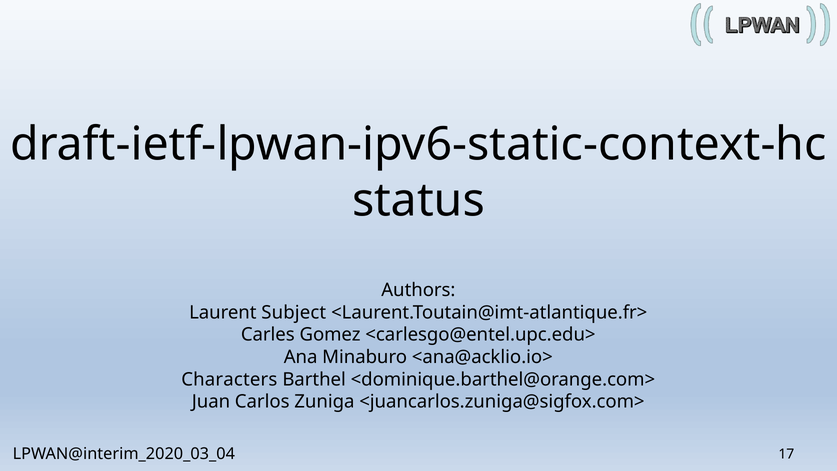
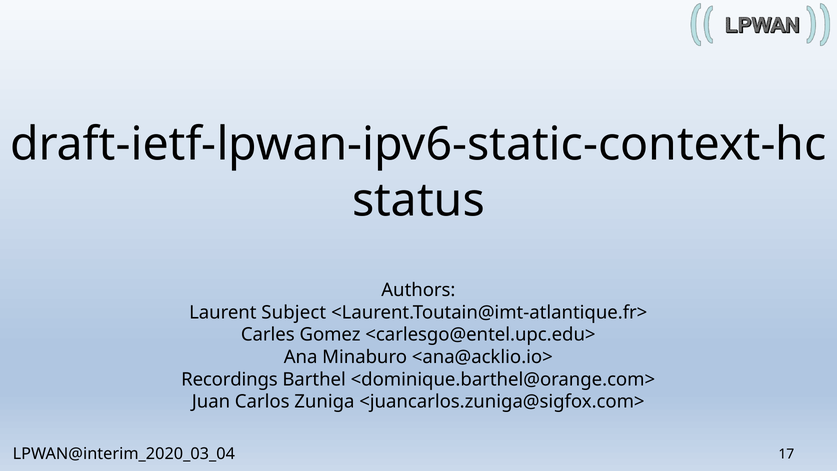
Characters: Characters -> Recordings (229, 379)
